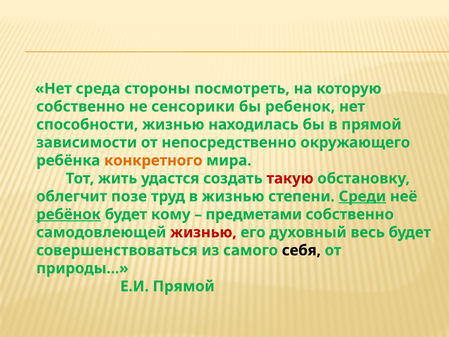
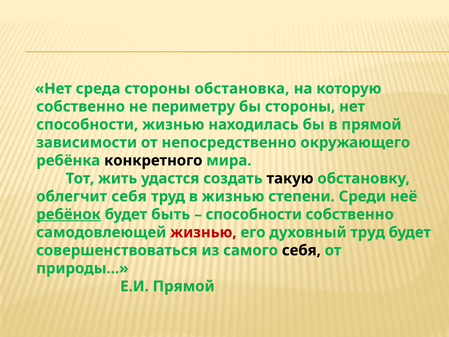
посмотреть: посмотреть -> обстановка (242, 89)
сенсорики: сенсорики -> периметру (193, 107)
бы ребенок: ребенок -> стороны (300, 107)
конкретного colour: orange -> black (153, 160)
такую colour: red -> black (290, 178)
облегчит позе: позе -> себя (129, 196)
Среди underline: present -> none (362, 196)
кому: кому -> быть (171, 214)
предметами: предметами -> способности (254, 214)
духовный весь: весь -> труд (368, 232)
